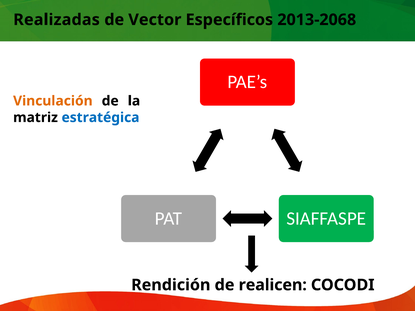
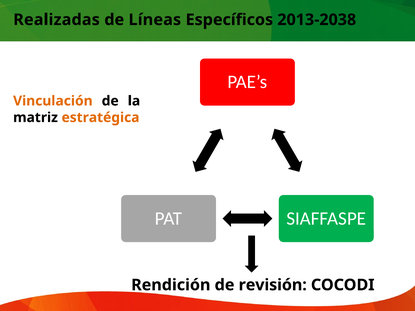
Vector: Vector -> Líneas (155, 20)
2013-2068: 2013-2068 -> 2013-2038 (317, 20)
estratégica colour: blue -> orange (101, 118)
realicen: realicen -> revisión (273, 285)
